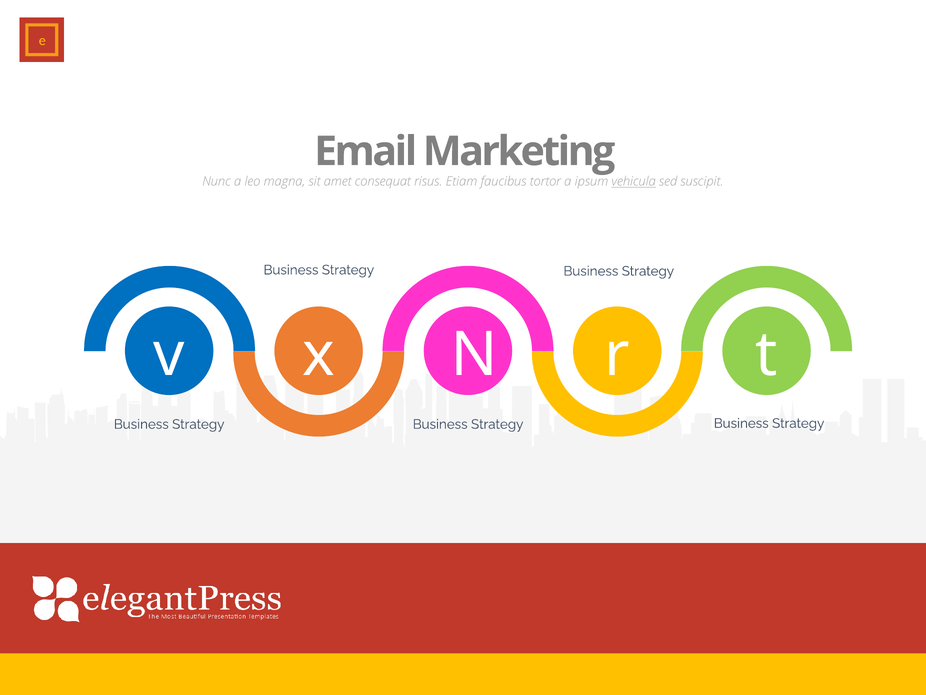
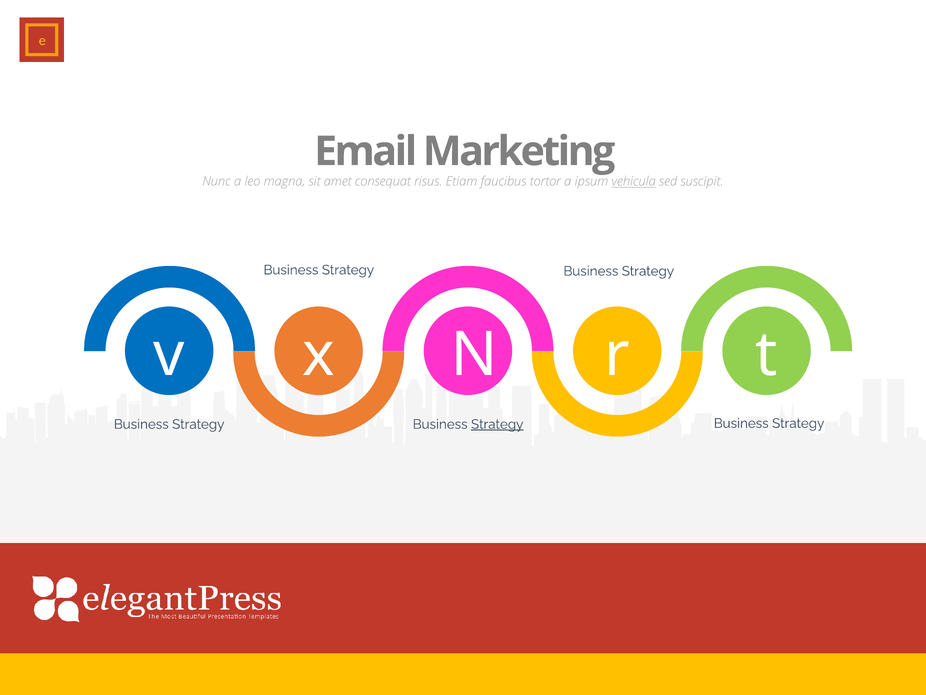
Strategy underline: none -> present (497, 424)
